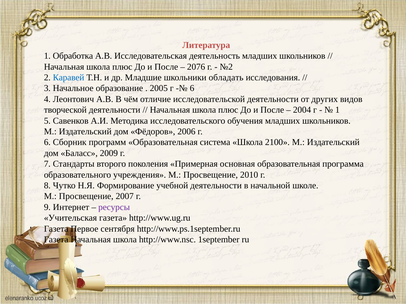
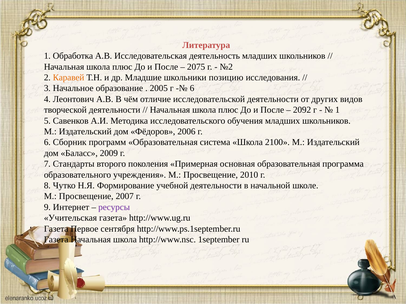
2076: 2076 -> 2075 (196, 67)
Каравей colour: blue -> orange (69, 78)
обладать: обладать -> позицию (226, 78)
2004: 2004 -> 2092 (302, 110)
